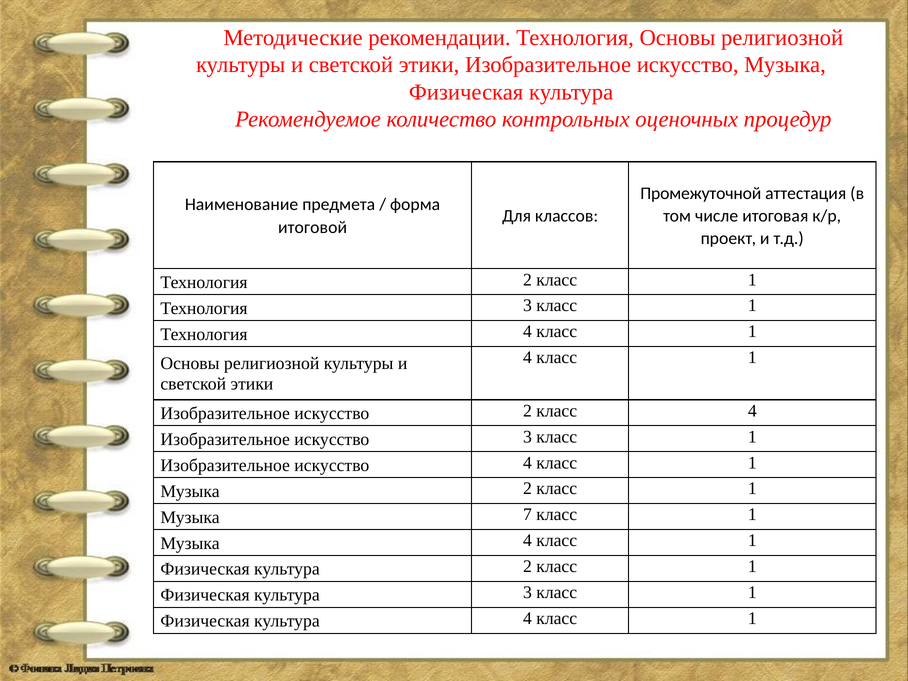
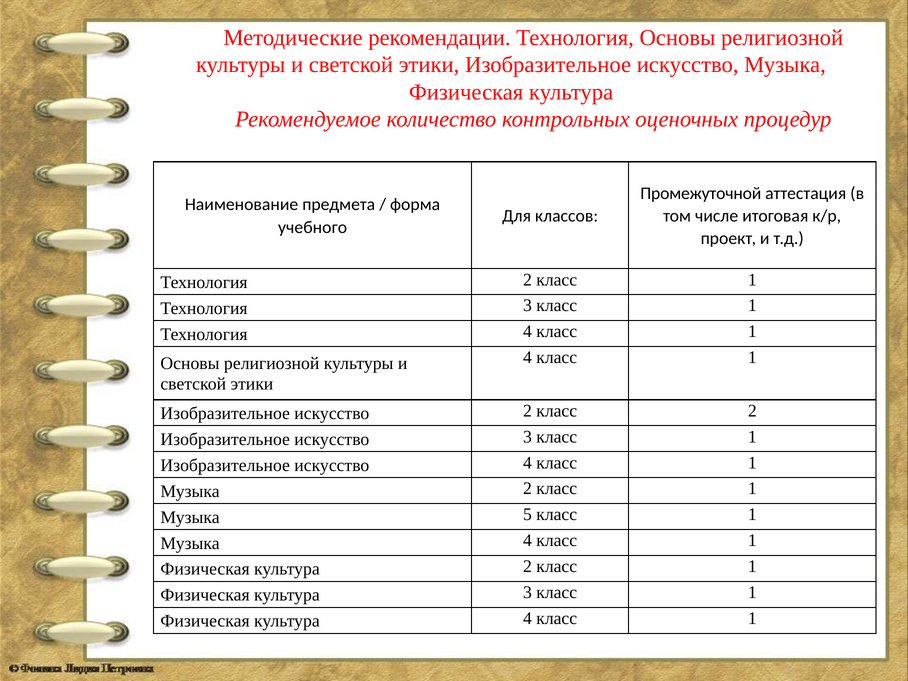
итоговой: итоговой -> учебного (313, 227)
класс 4: 4 -> 2 (752, 411)
7: 7 -> 5 (528, 515)
